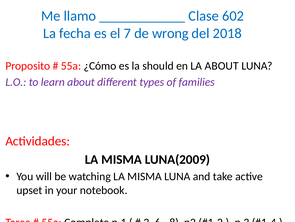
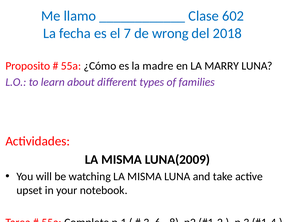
should: should -> madre (158, 66)
LA ABOUT: ABOUT -> MARRY (222, 66)
